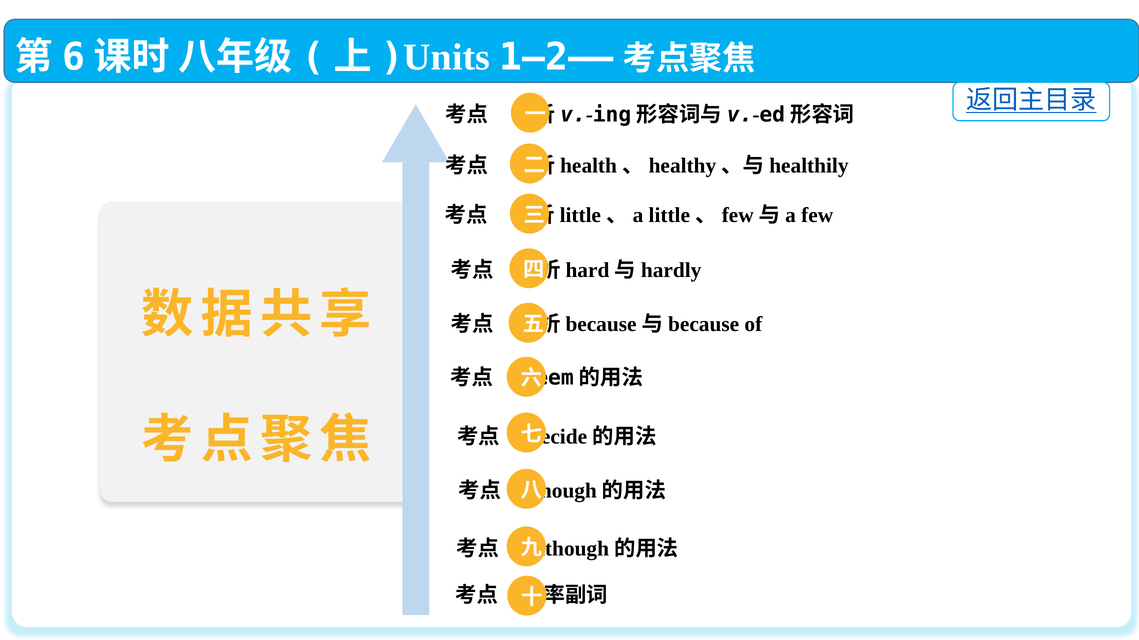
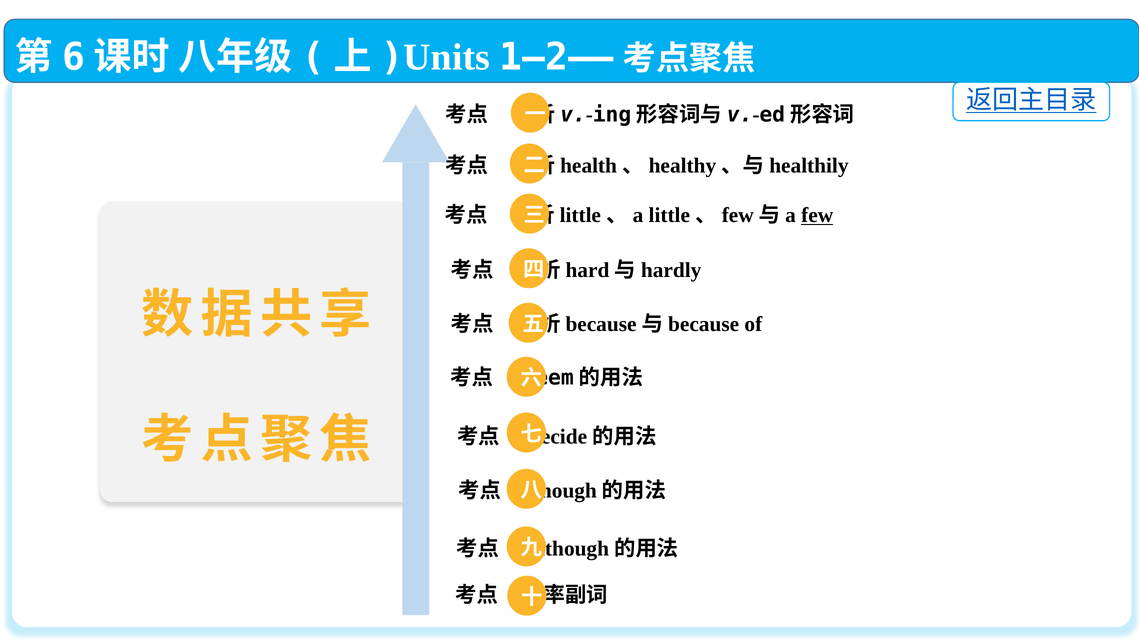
few underline: none -> present (817, 216)
